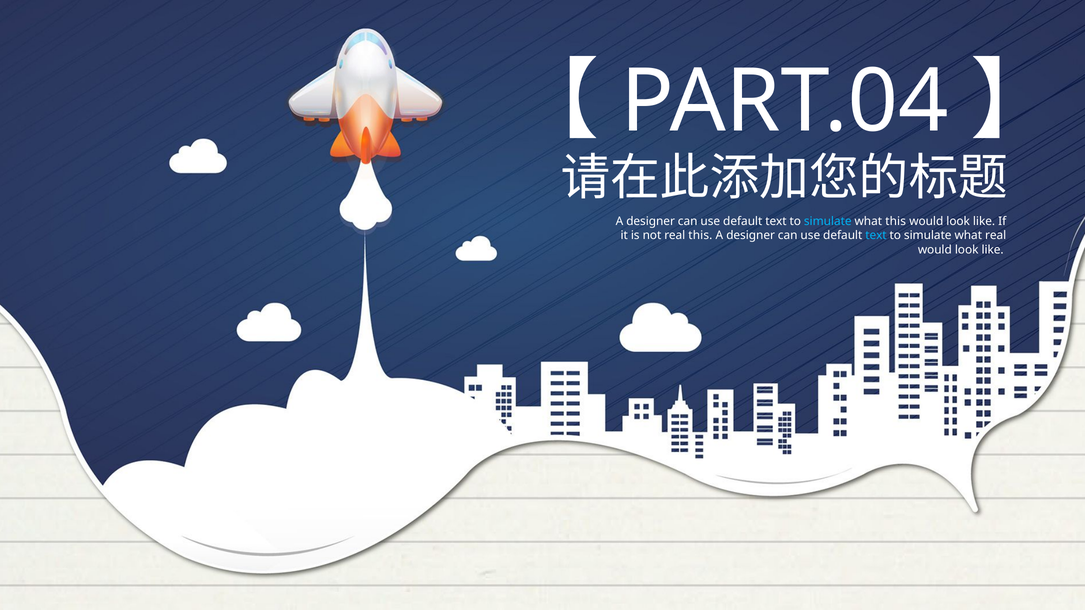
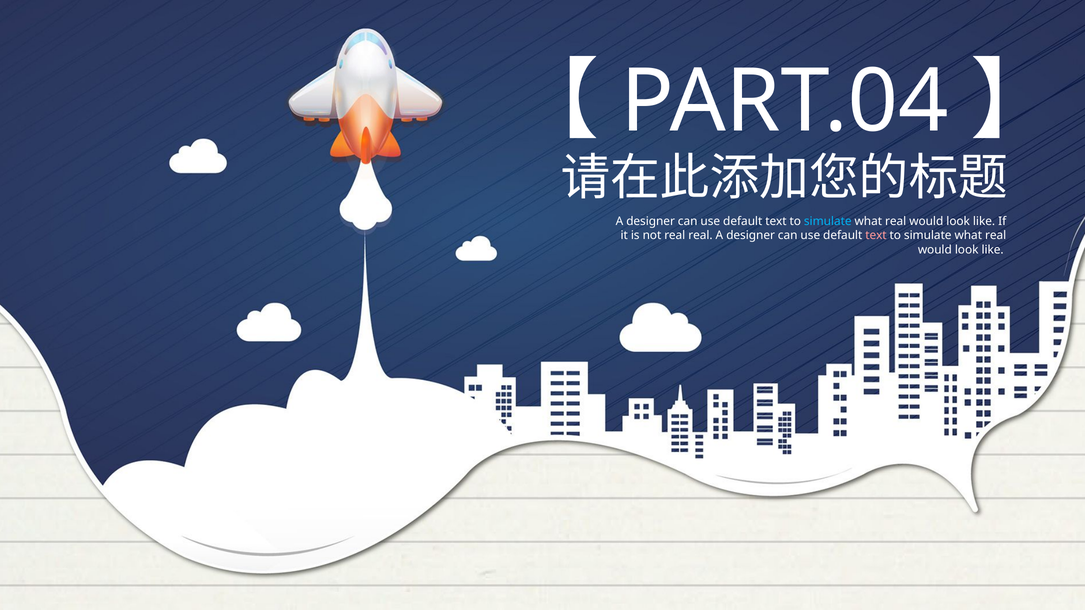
this: this -> real (896, 221)
real this: this -> real (700, 236)
text colour: light blue -> pink (876, 236)
